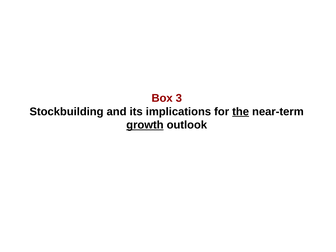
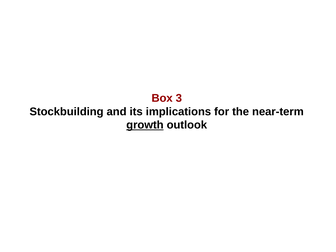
the underline: present -> none (241, 112)
